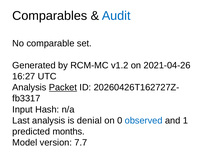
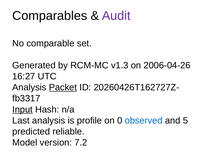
Audit colour: blue -> purple (116, 16)
v1.2: v1.2 -> v1.3 (120, 65)
2021-04-26: 2021-04-26 -> 2006-04-26 (167, 65)
Input underline: none -> present (23, 109)
denial: denial -> profile (89, 120)
1: 1 -> 5 (185, 120)
months: months -> reliable (69, 131)
7.7: 7.7 -> 7.2 (81, 142)
